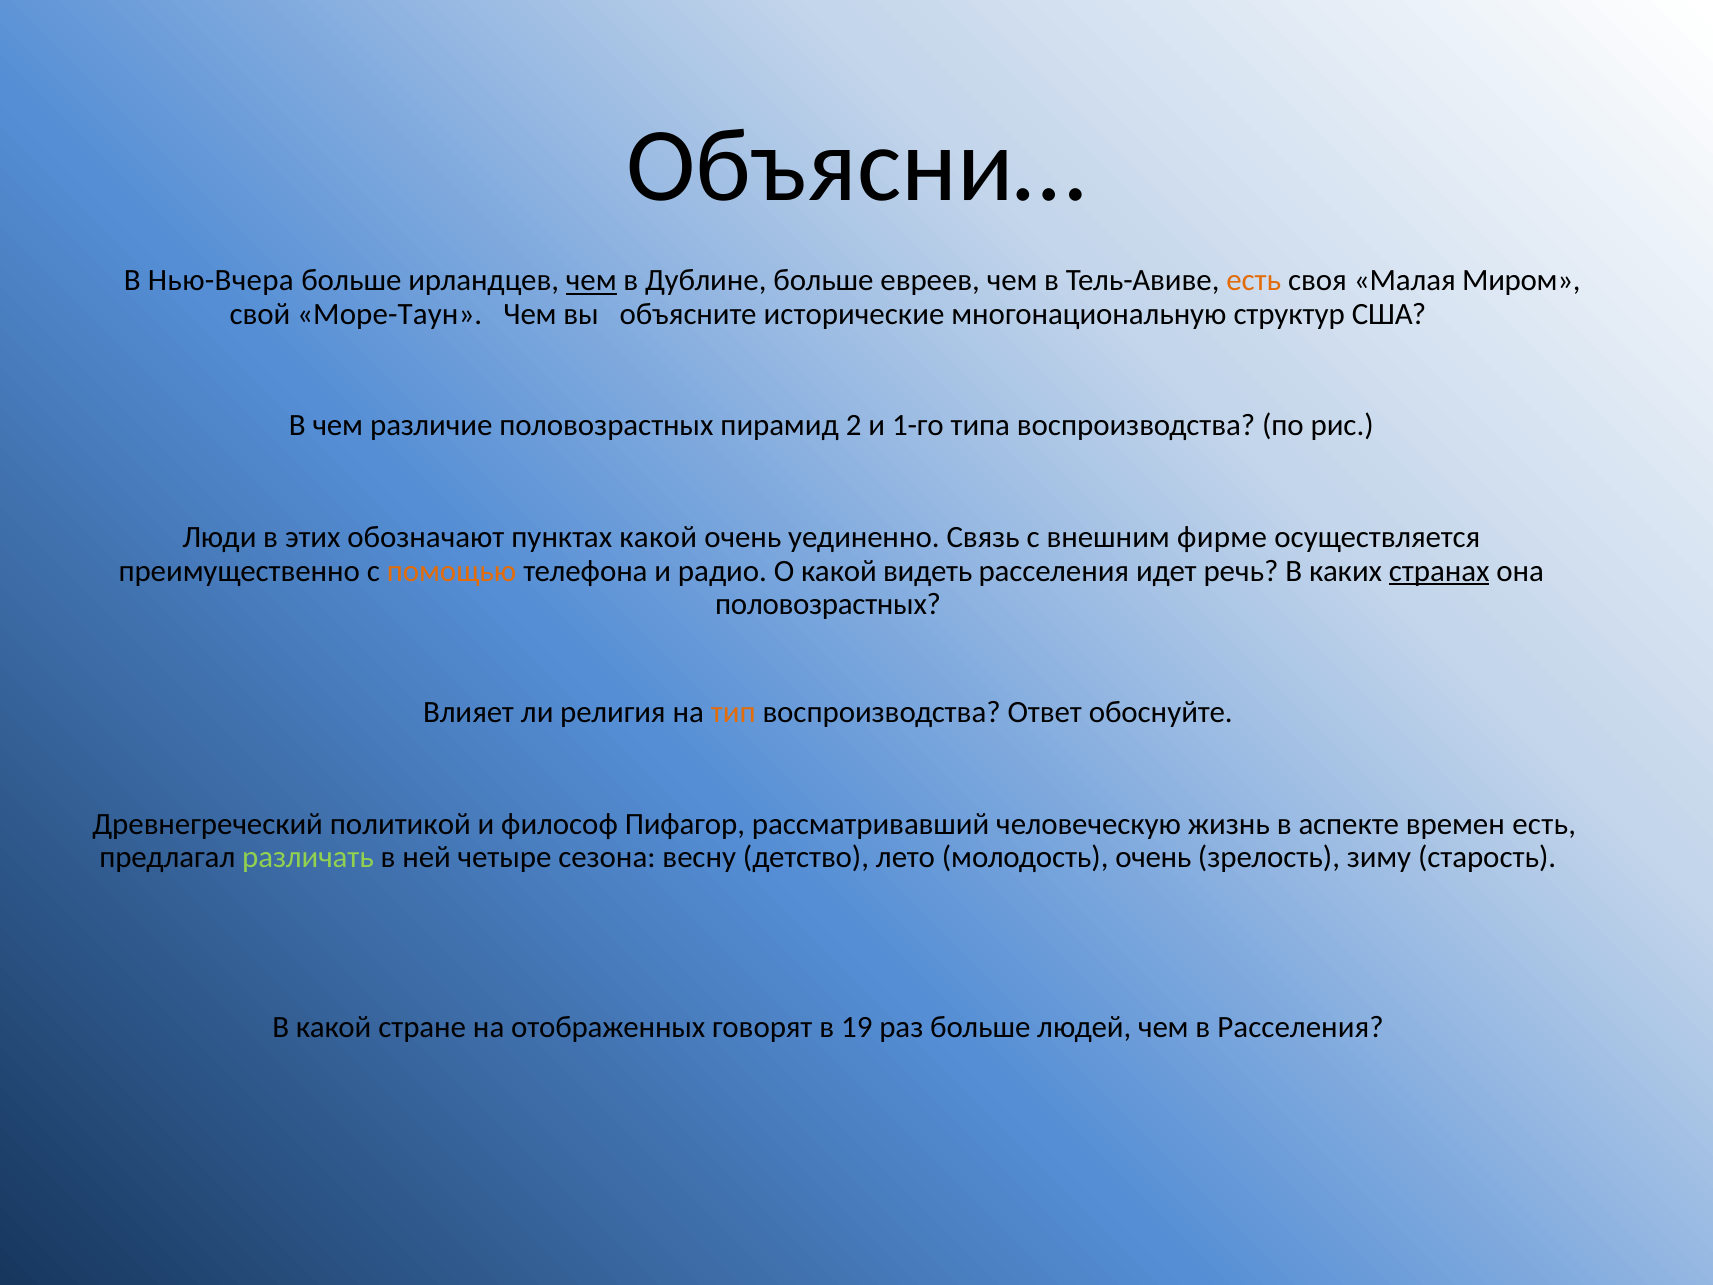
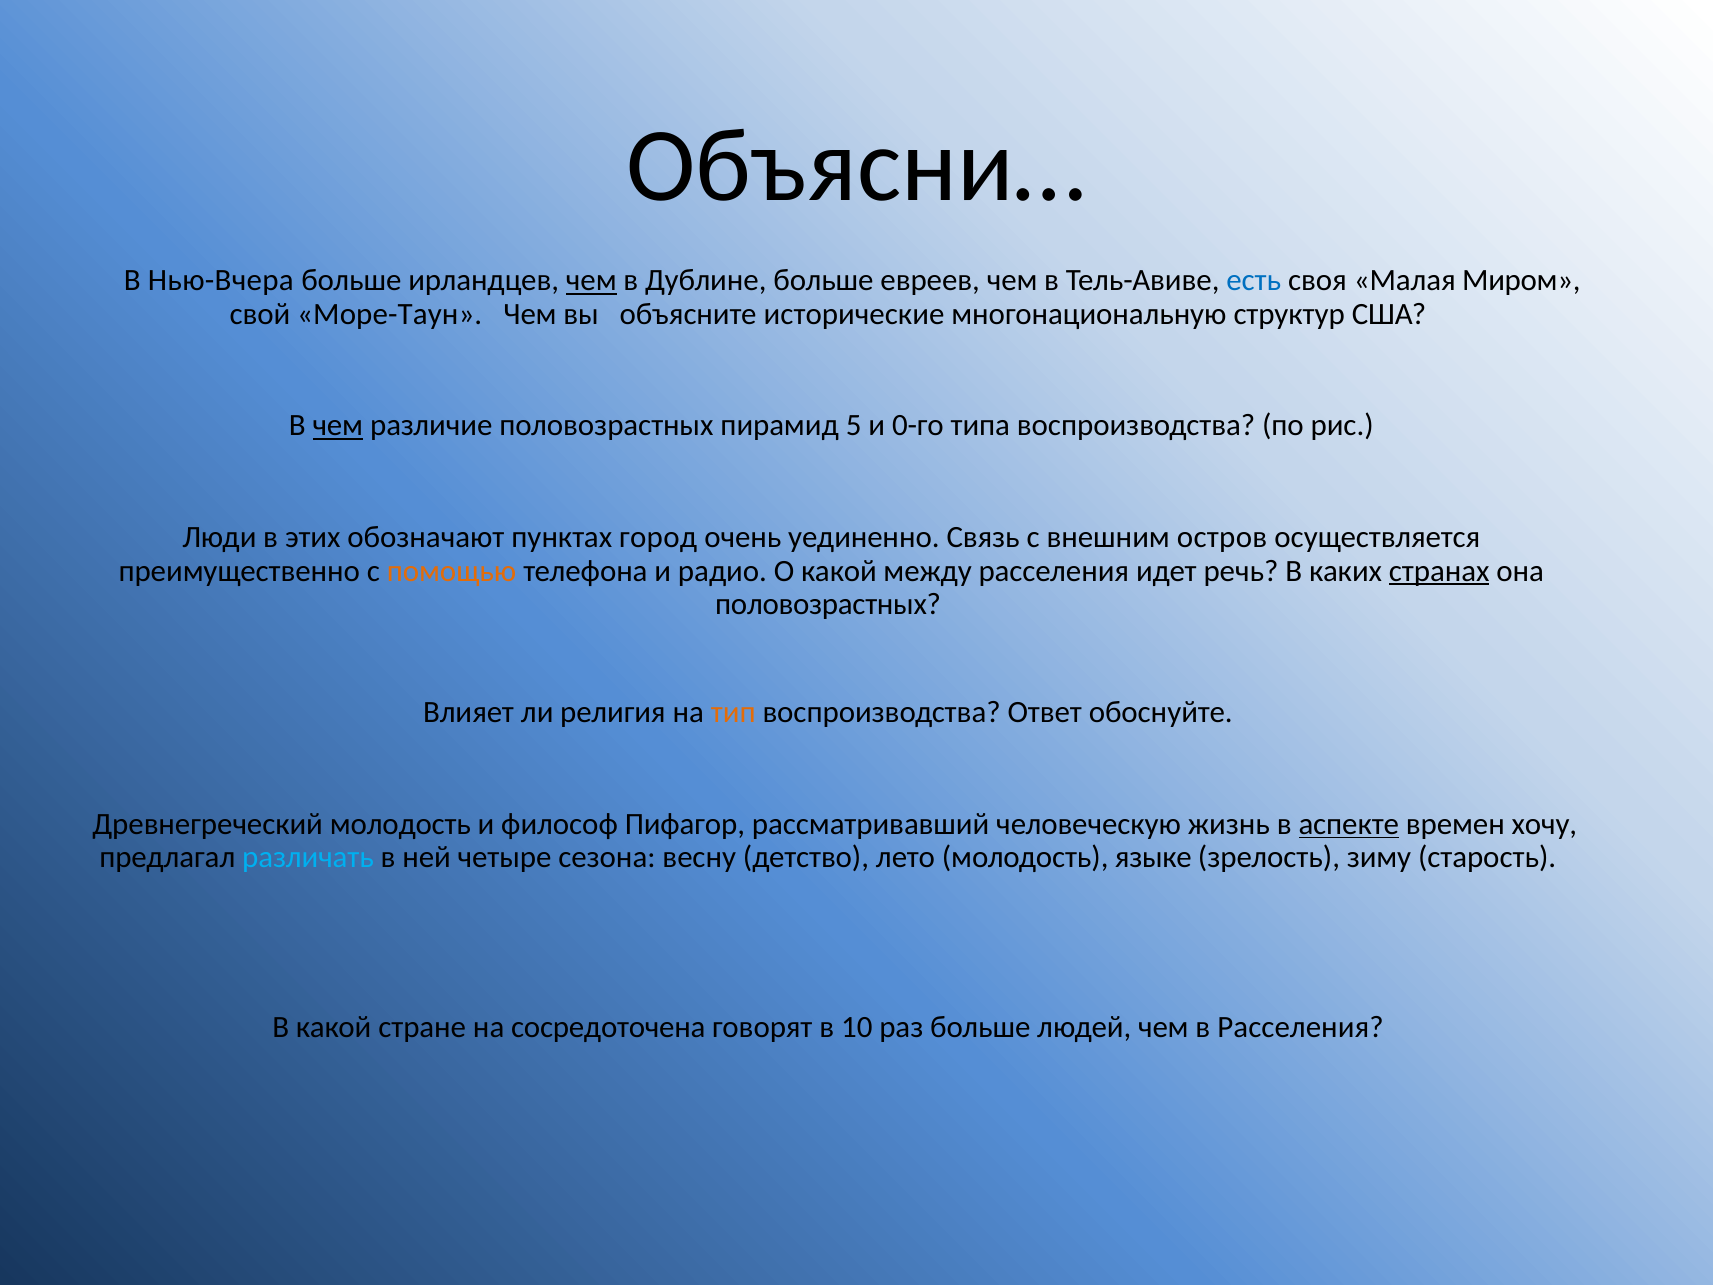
есть colour: orange -> blue (1254, 280)
чем underline: none -> present (338, 426)
2: 2 -> 5 (854, 426)
1-го: 1-го -> 0-го (918, 426)
пунктах какой: какой -> город (658, 537)
фирме: фирме -> остров (1222, 537)
видеть: видеть -> между (928, 571)
Древнегреческий политикой: политикой -> молодость (400, 824)
аспекте underline: none -> present (1349, 824)
времен есть: есть -> хочу (1544, 824)
различать colour: light green -> light blue (308, 858)
молодость очень: очень -> языке (1153, 858)
отображенных: отображенных -> сосредоточена (608, 1027)
19: 19 -> 10 (857, 1027)
